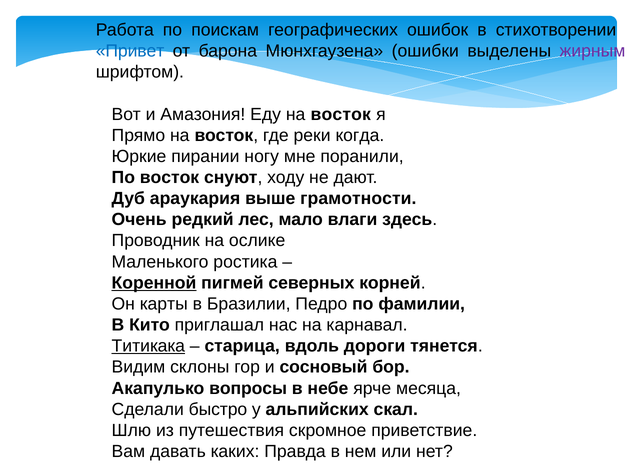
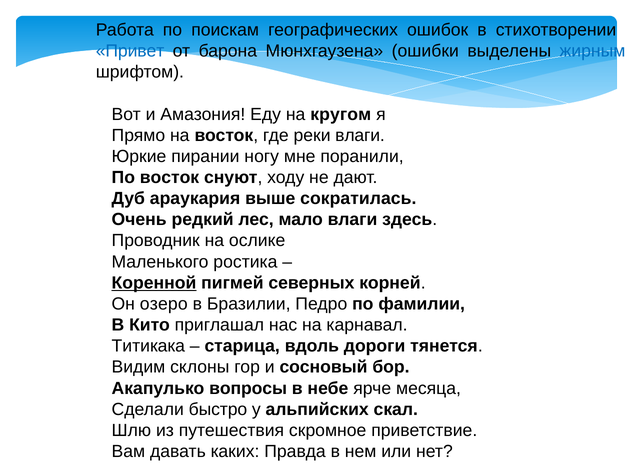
жирным colour: purple -> blue (592, 51)
Еду на восток: восток -> кругом (341, 114)
реки когда: когда -> влаги (360, 135)
грамотности: грамотности -> сократилась (358, 199)
карты: карты -> озеро (164, 304)
Титикака underline: present -> none (148, 346)
